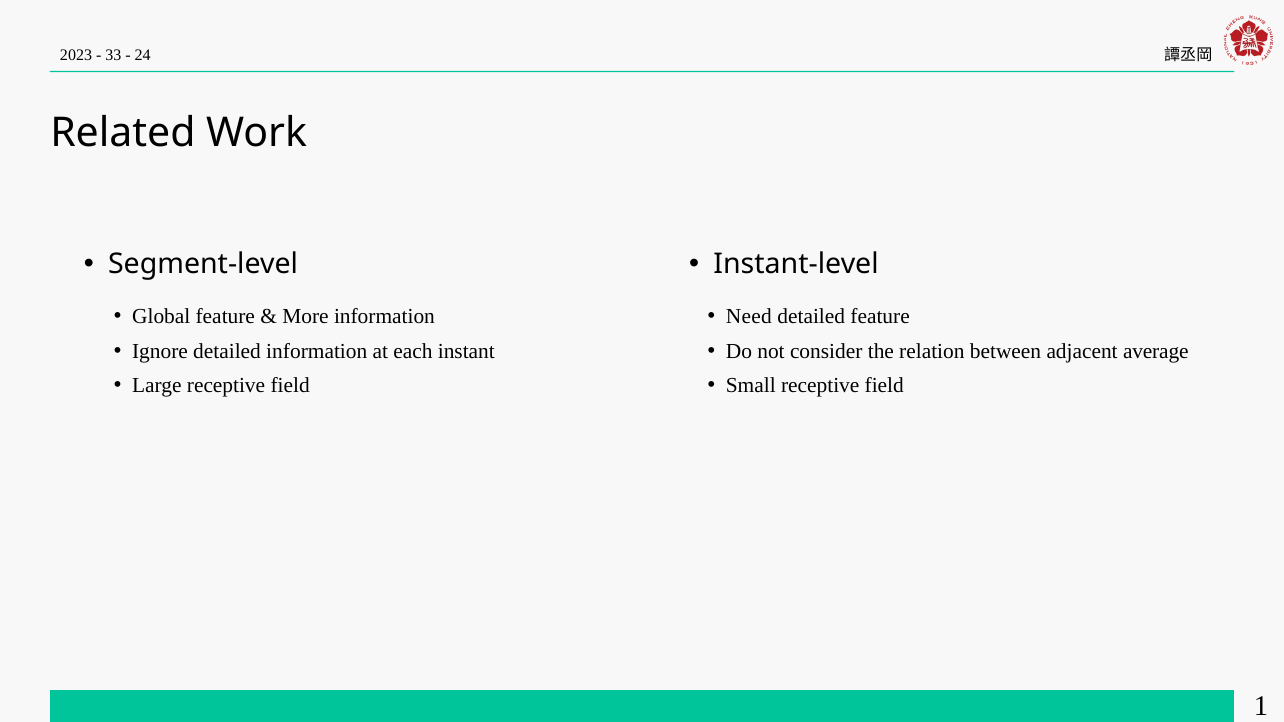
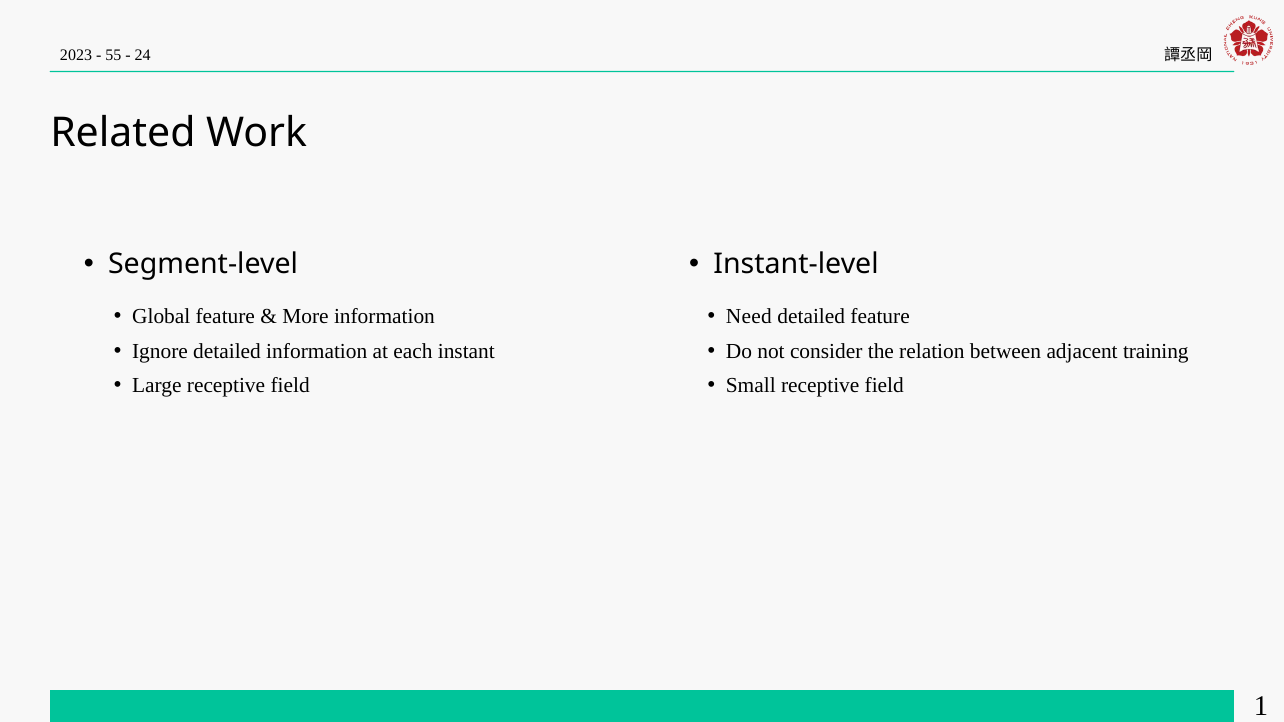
33: 33 -> 55 (113, 55)
average: average -> training (1156, 351)
